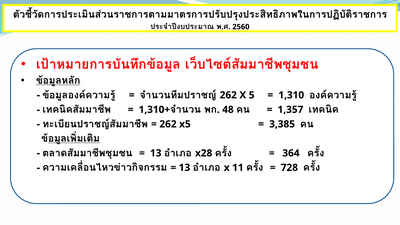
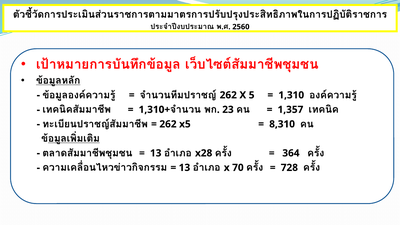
48: 48 -> 23 (228, 110)
3,385: 3,385 -> 8,310 (282, 124)
11: 11 -> 70 (238, 168)
